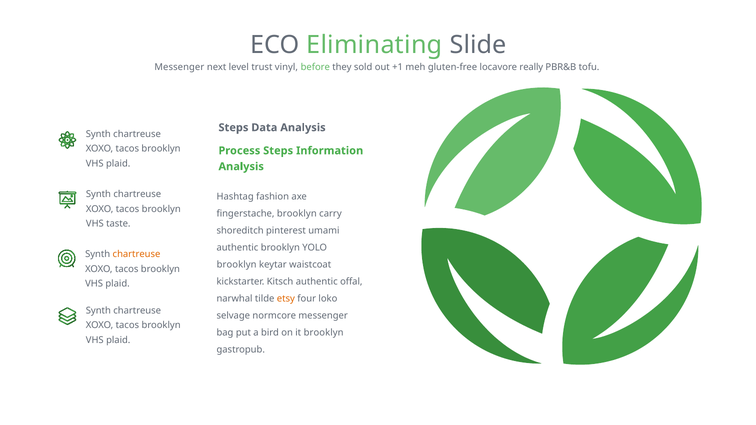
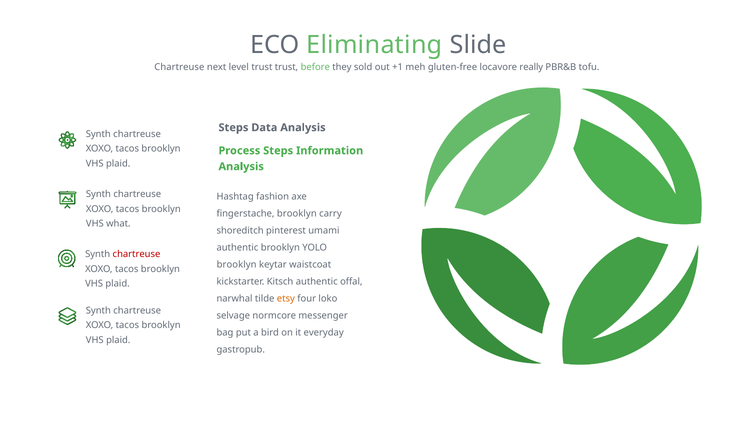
Messenger: Messenger -> Chartreuse (179, 67)
trust vinyl: vinyl -> trust (286, 67)
taste: taste -> what (118, 224)
chartreuse colour: orange -> red (136, 254)
it brooklyn: brooklyn -> everyday (324, 333)
